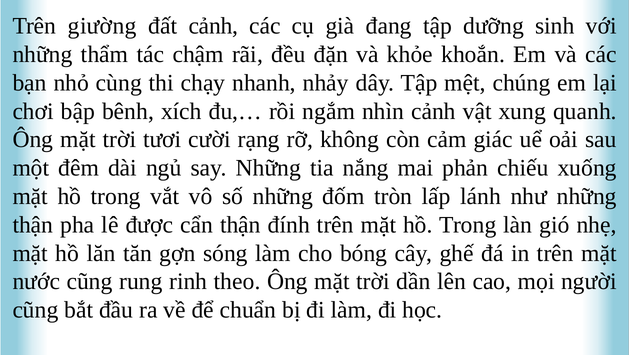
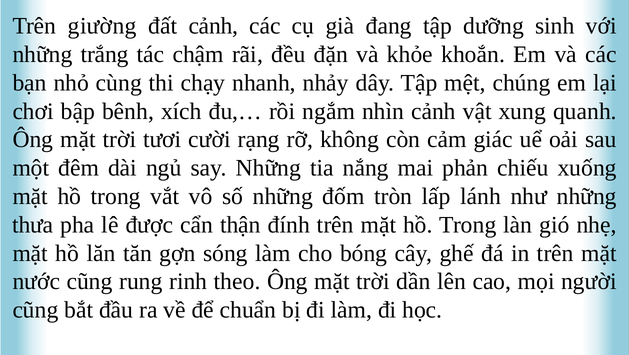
thẩm: thẩm -> trắng (105, 54)
thận: thận -> thưa (33, 225)
